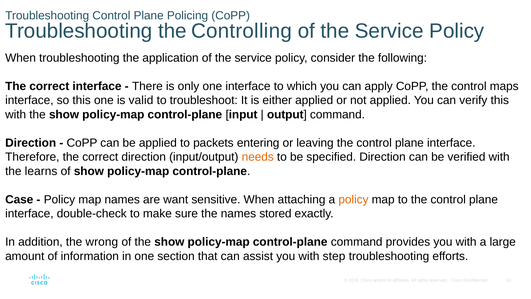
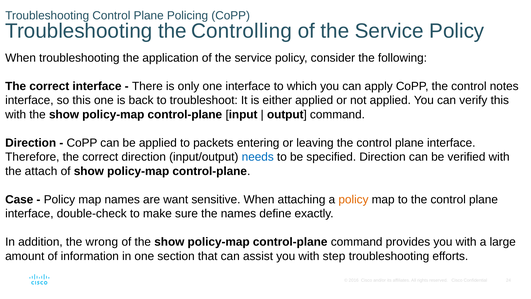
maps: maps -> notes (504, 86)
valid: valid -> back (141, 100)
needs colour: orange -> blue (258, 157)
learns: learns -> attach (41, 171)
stored: stored -> define (275, 214)
